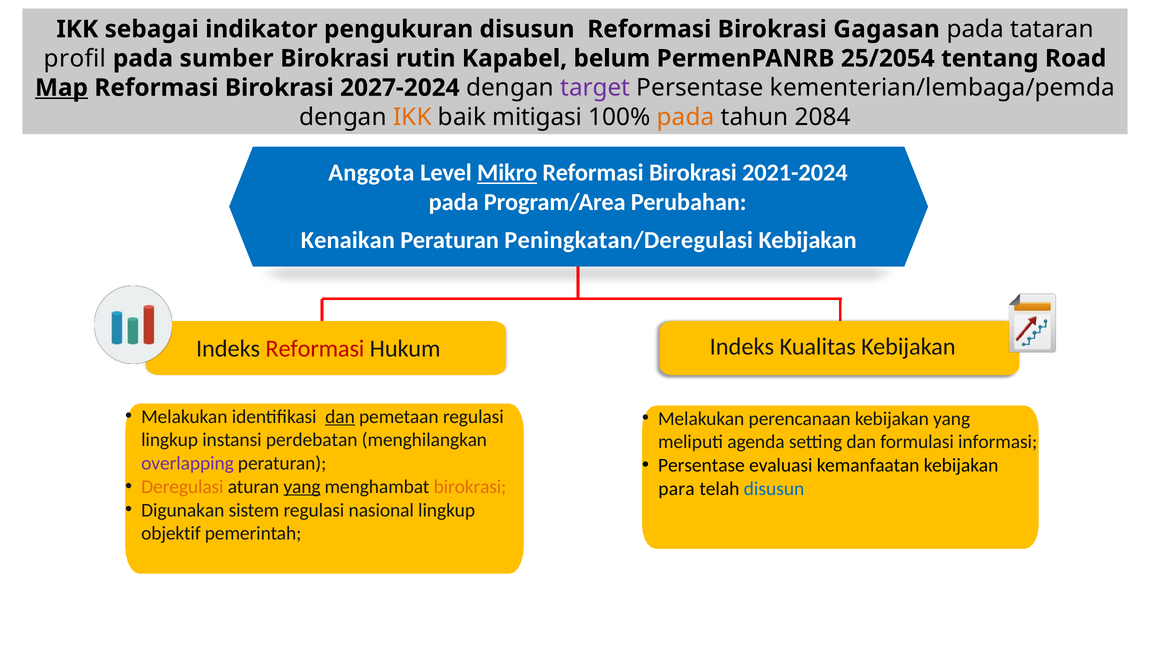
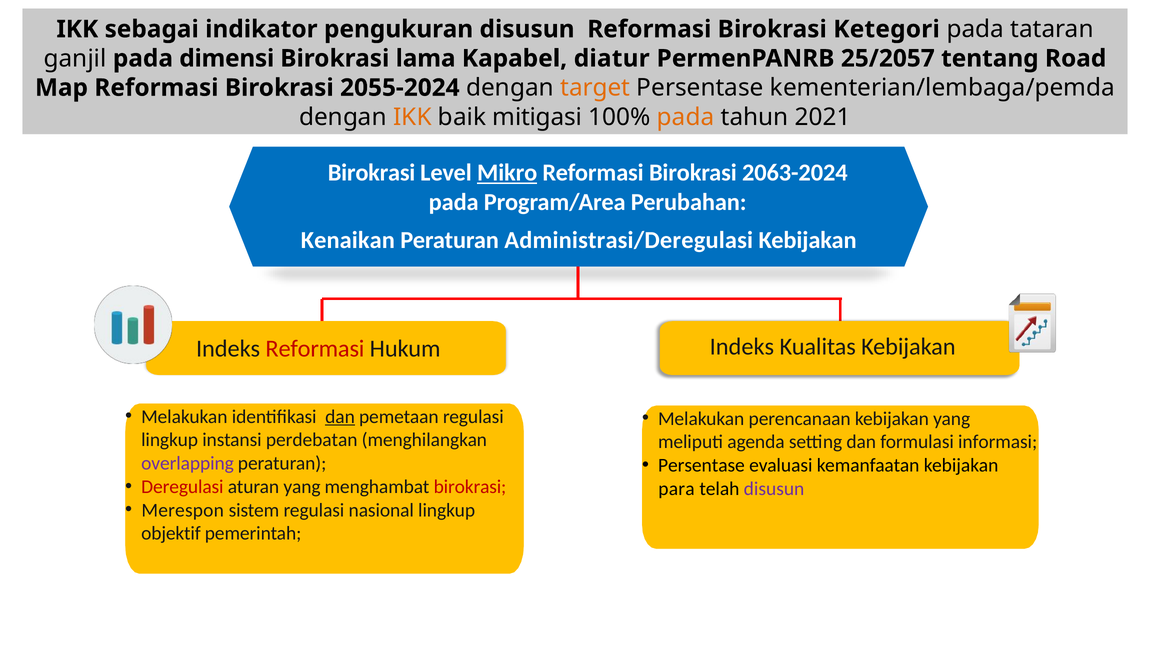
Gagasan: Gagasan -> Ketegori (887, 29)
profil: profil -> ganjil (75, 58)
sumber: sumber -> dimensi (227, 58)
rutin: rutin -> lama (426, 58)
belum: belum -> diatur (612, 58)
25/2054: 25/2054 -> 25/2057 (888, 58)
Map underline: present -> none (61, 88)
2027-2024: 2027-2024 -> 2055-2024 (400, 88)
target colour: purple -> orange (595, 88)
2084: 2084 -> 2021 (823, 117)
Anggota: Anggota -> Birokrasi (372, 173)
2021-2024: 2021-2024 -> 2063-2024 (795, 173)
Peningkatan/Deregulasi: Peningkatan/Deregulasi -> Administrasi/Deregulasi (629, 240)
Deregulasi colour: orange -> red (182, 487)
yang underline: present -> none (302, 487)
birokrasi colour: orange -> red (470, 487)
disusun colour: blue -> purple (774, 489)
Digunakan: Digunakan -> Merespon (183, 510)
